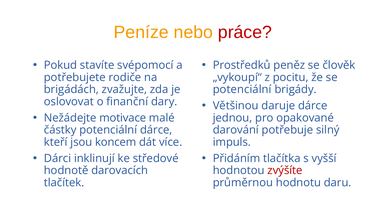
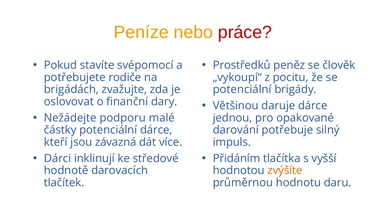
motivace: motivace -> podporu (123, 118)
koncem: koncem -> závazná (116, 142)
zvýšíte colour: red -> orange (285, 171)
